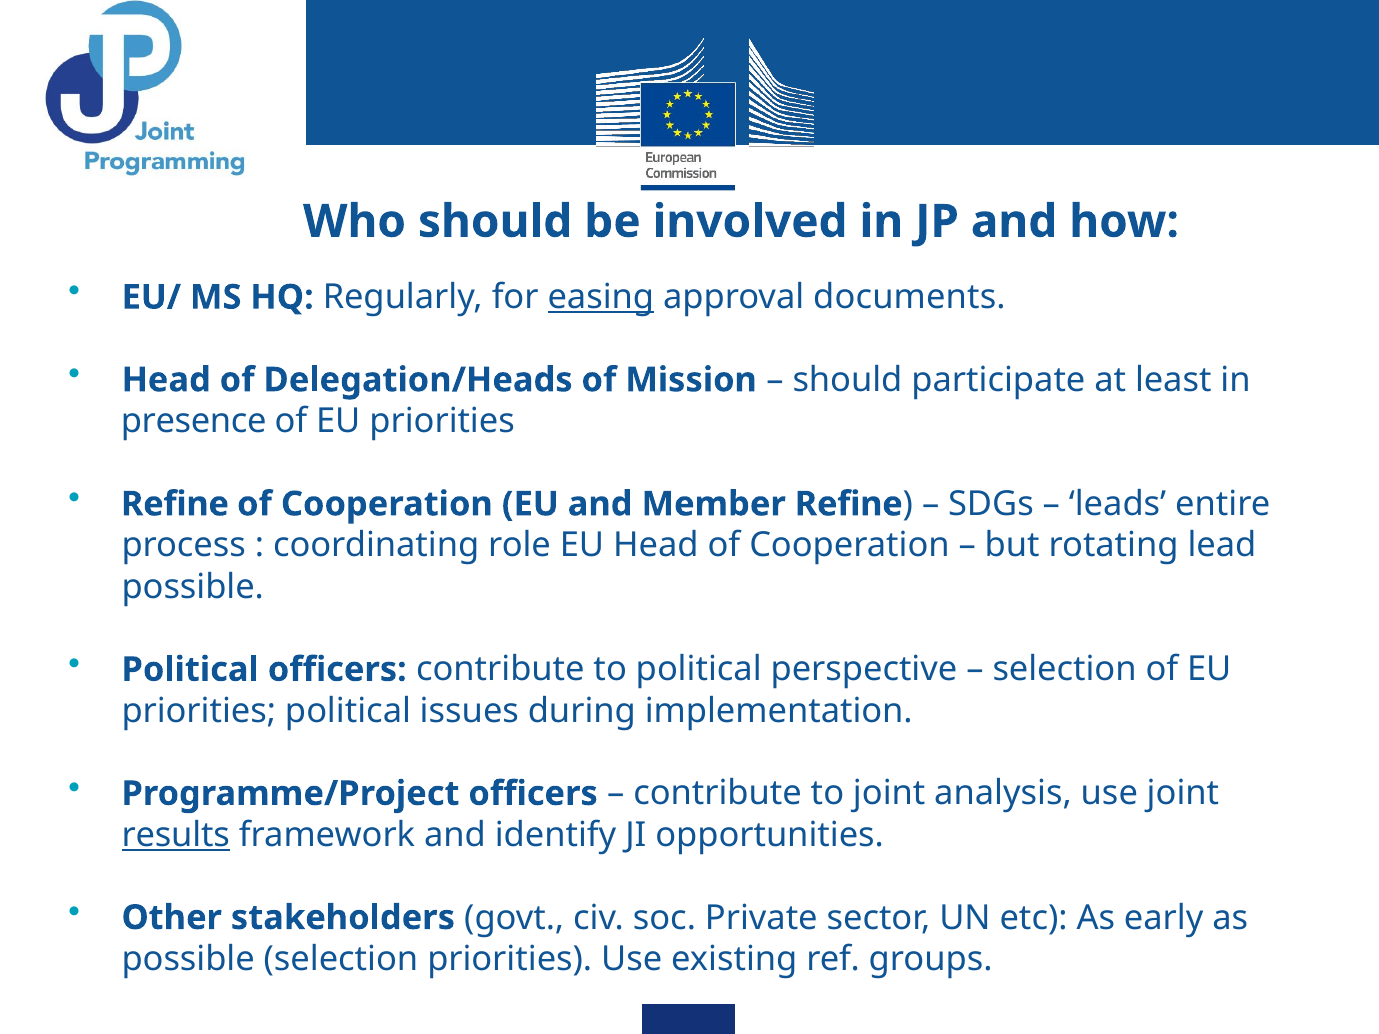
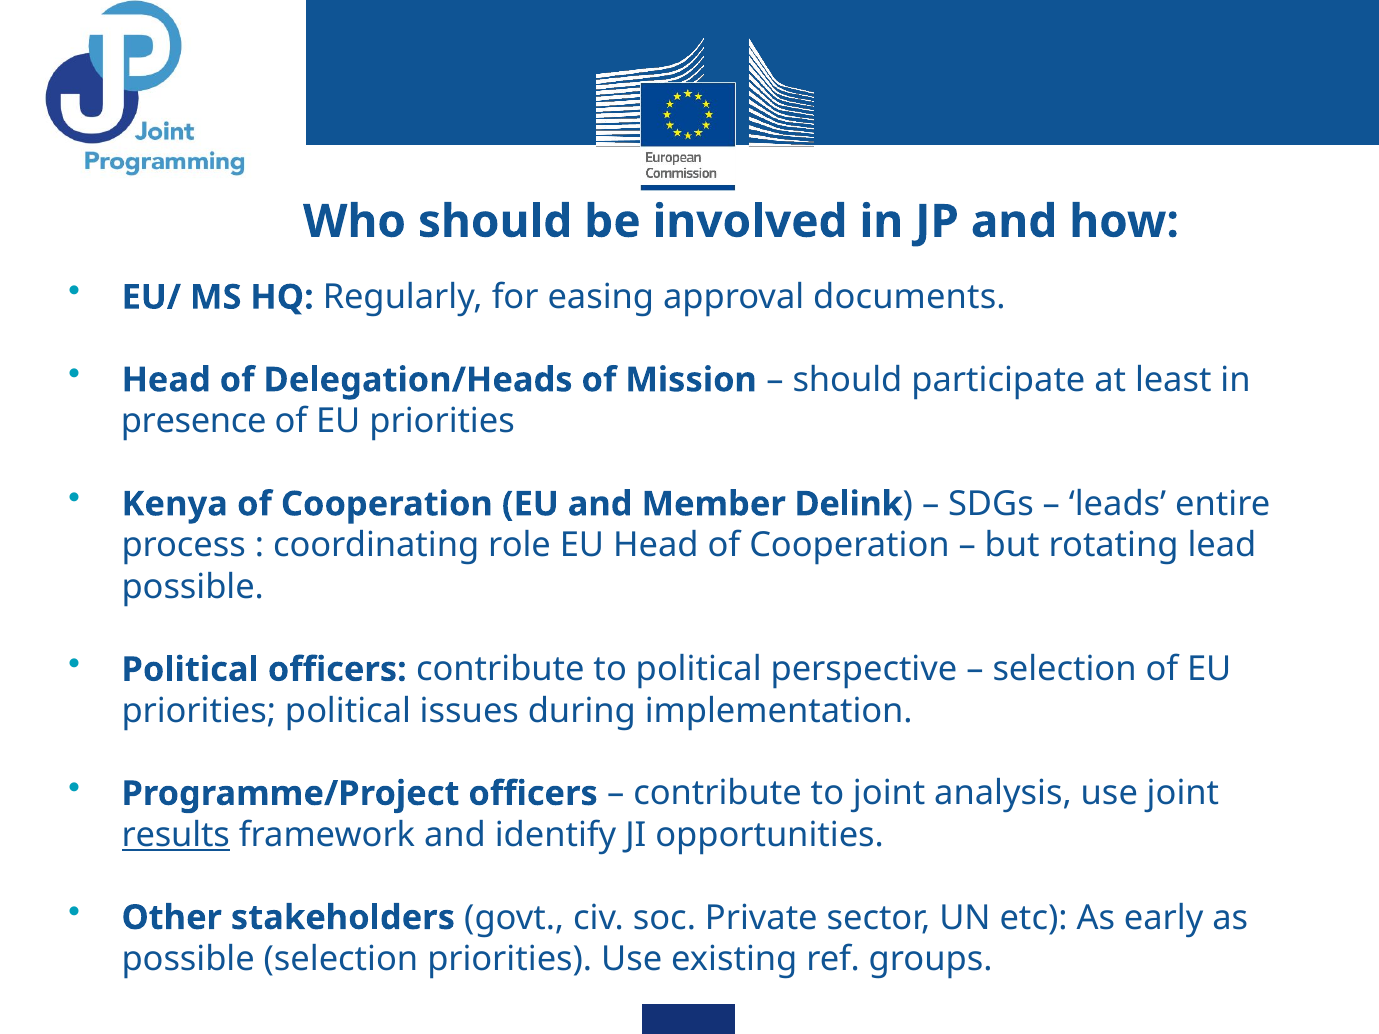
easing underline: present -> none (601, 297)
Refine: Refine -> Kenya (175, 504)
Member Refine: Refine -> Delink (849, 504)
